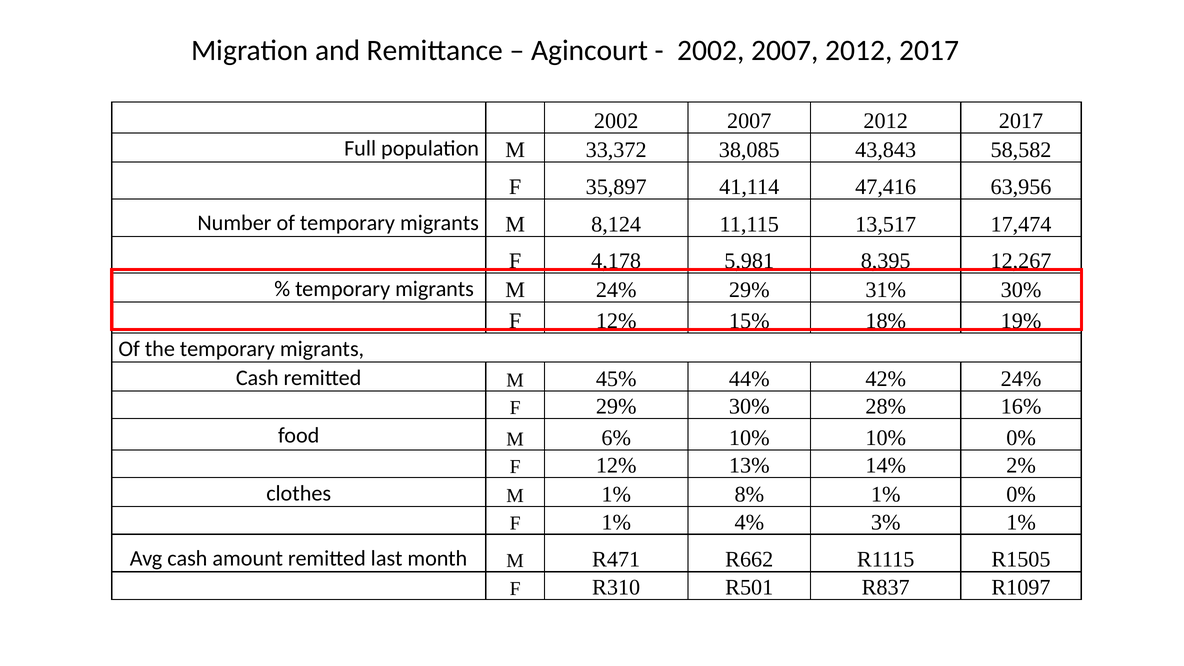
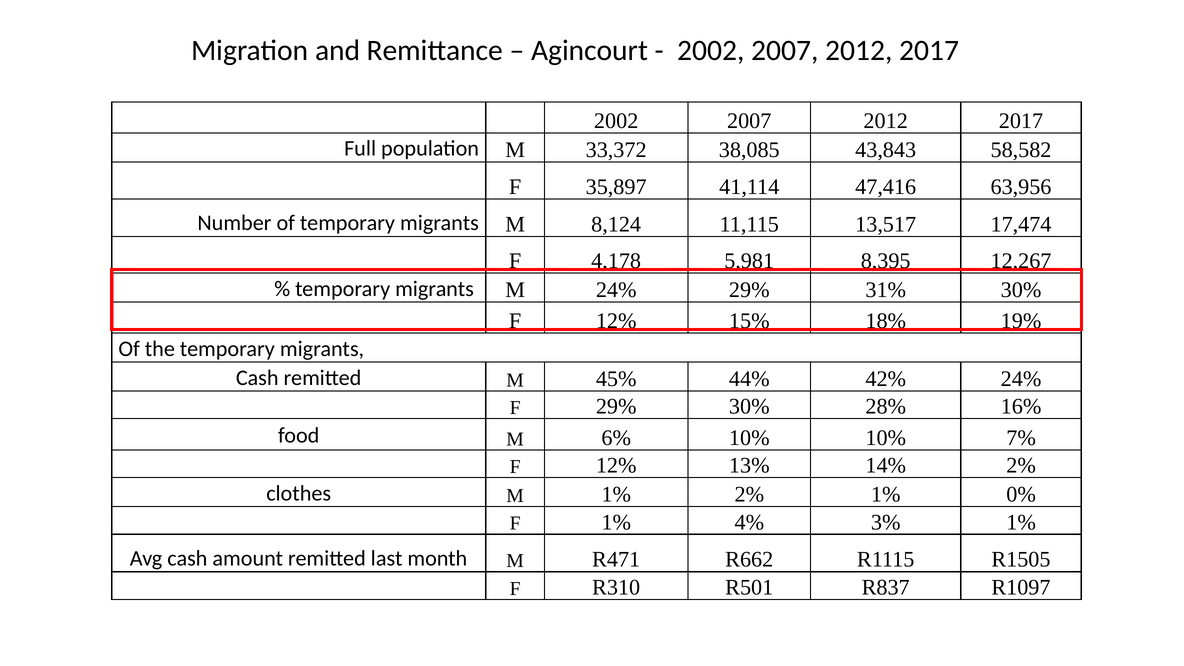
10% 0%: 0% -> 7% (1021, 438)
1% 8%: 8% -> 2% (749, 495)
